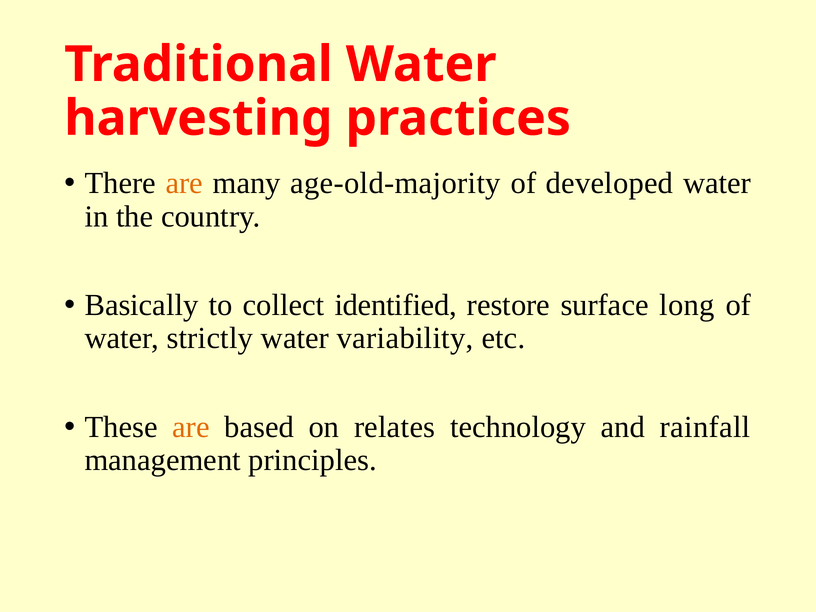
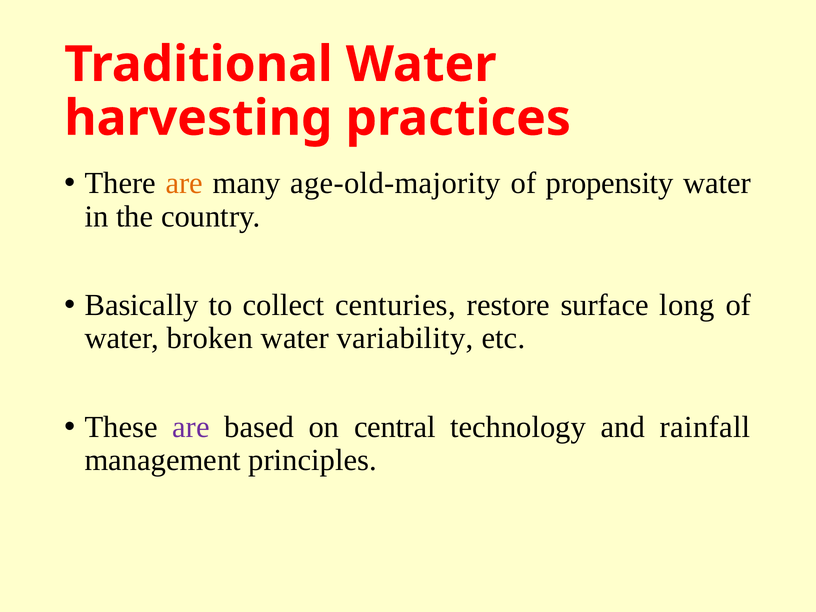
developed: developed -> propensity (610, 183)
identified: identified -> centuries (395, 305)
strictly: strictly -> broken (210, 338)
are colour: orange -> purple (191, 427)
relates: relates -> central (395, 427)
